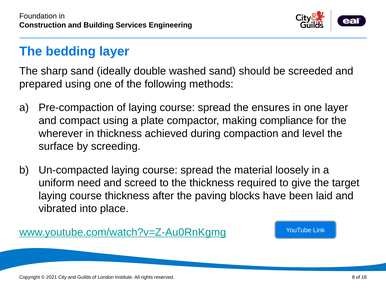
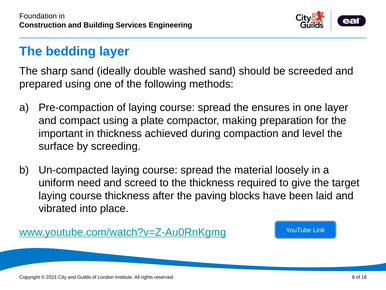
compliance: compliance -> preparation (286, 120)
wherever: wherever -> important (61, 133)
